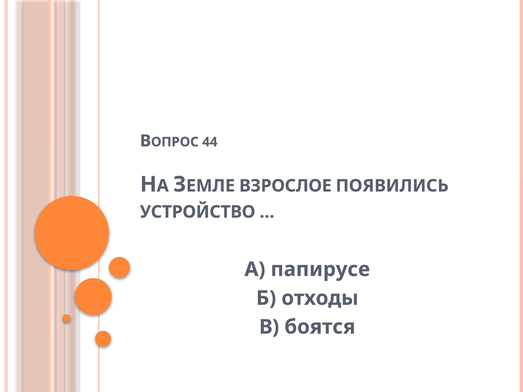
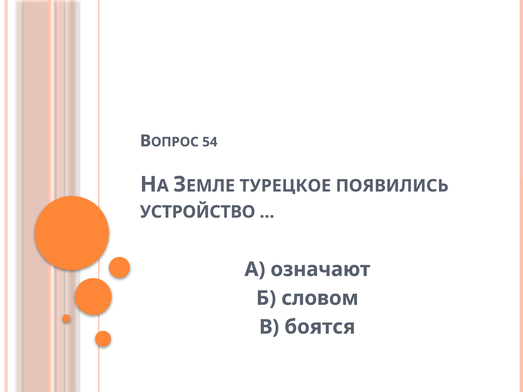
44: 44 -> 54 (210, 142)
ВЗРОСЛОЕ: ВЗРОСЛОЕ -> ТУРЕЦКОЕ (285, 186)
папирусе: папирусе -> означают (320, 270)
отходы: отходы -> словом (320, 298)
